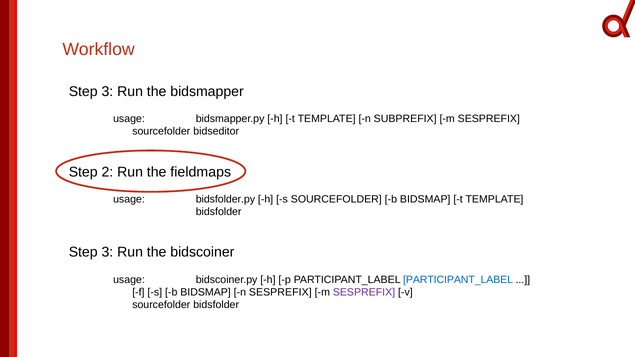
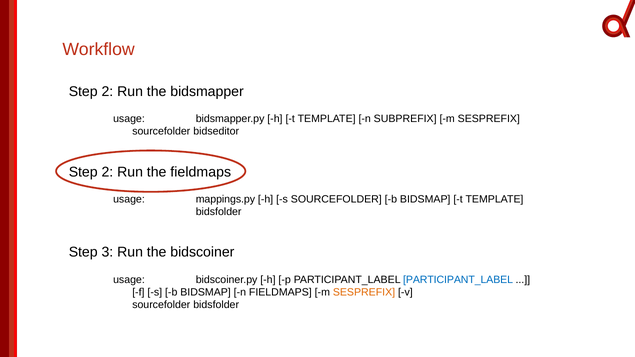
3: 3 -> 2 (107, 92)
bidsfolder.py: bidsfolder.py -> mappings.py (225, 199)
n SESPREFIX: SESPREFIX -> FIELDMAPS (280, 292)
SESPREFIX colour: purple -> orange (364, 292)
